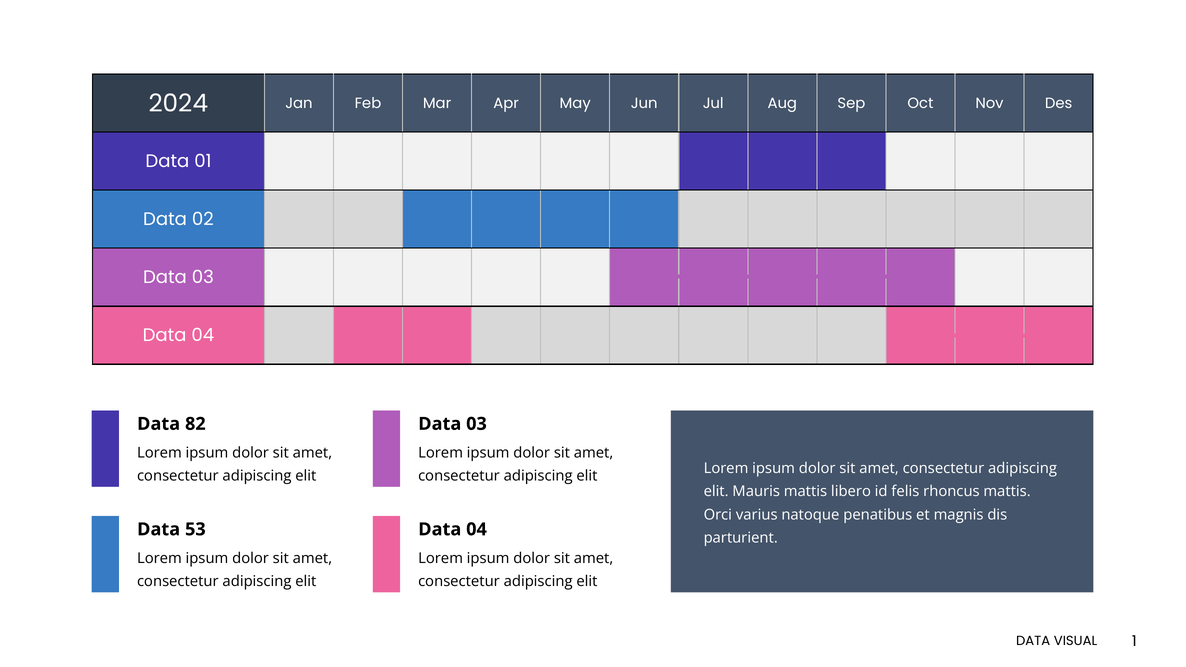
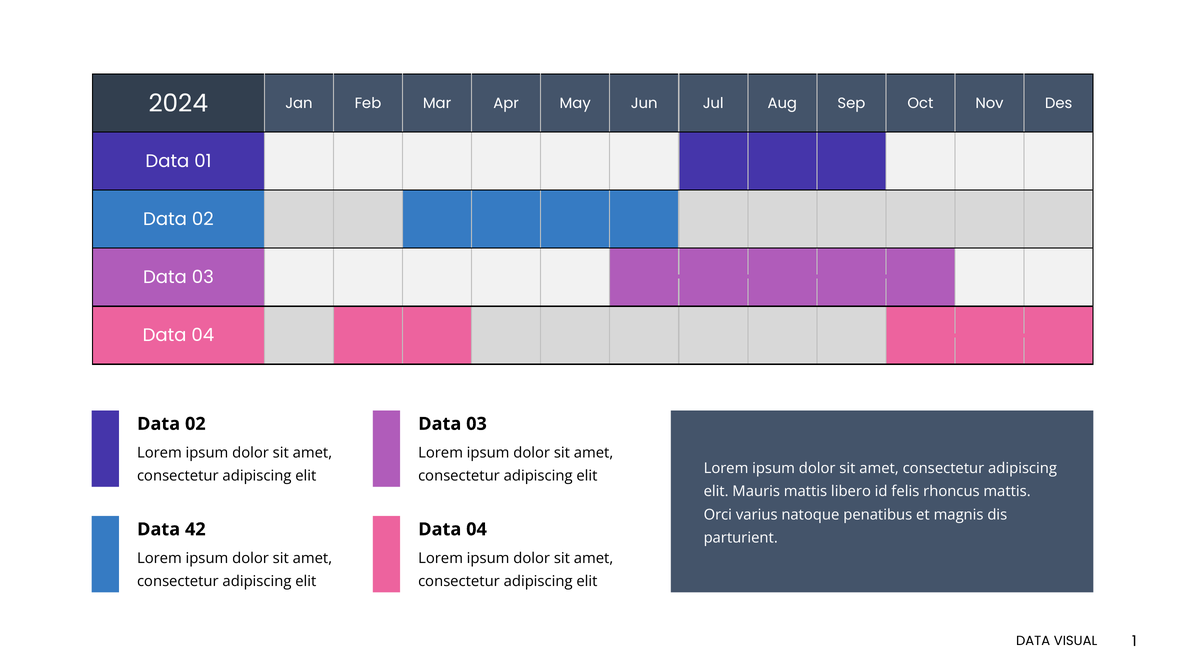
82: 82 -> 02 (195, 424)
53: 53 -> 42 (195, 529)
